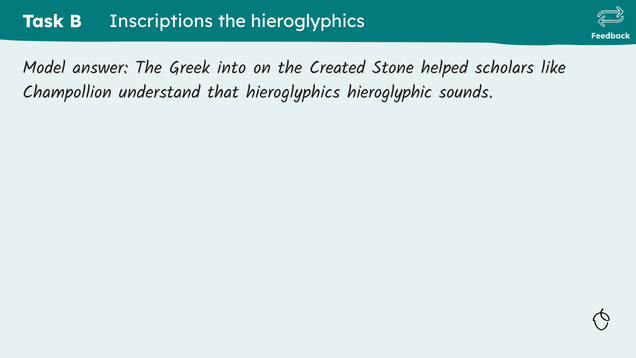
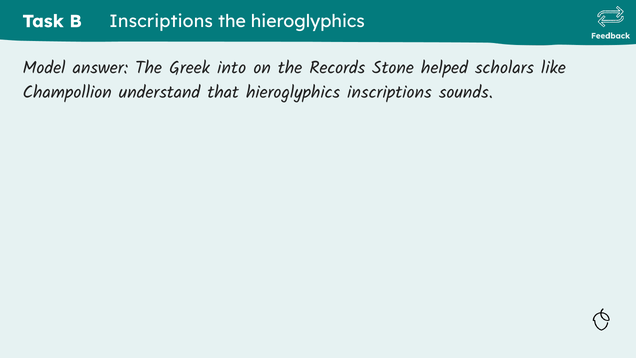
Created: Created -> Records (337, 68)
hieroglyphics hieroglyphic: hieroglyphic -> inscriptions (389, 92)
